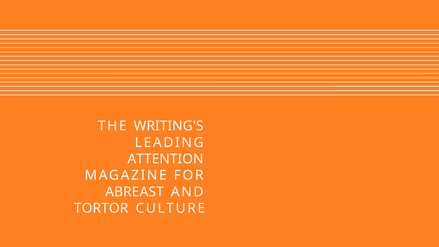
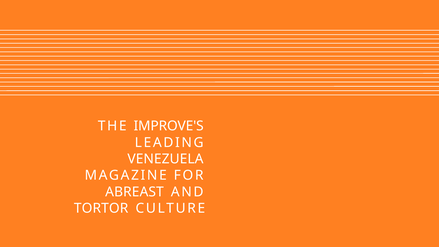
WRITING'S: WRITING'S -> IMPROVE'S (169, 126)
ATTENTION: ATTENTION -> VENEZUELA (165, 159)
